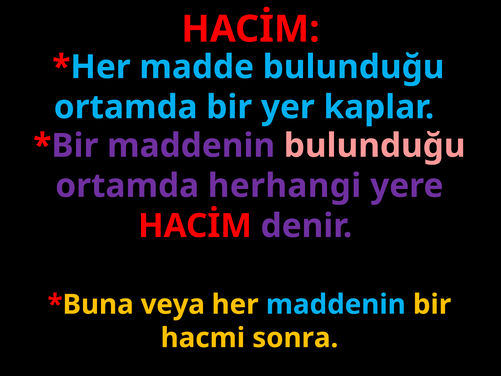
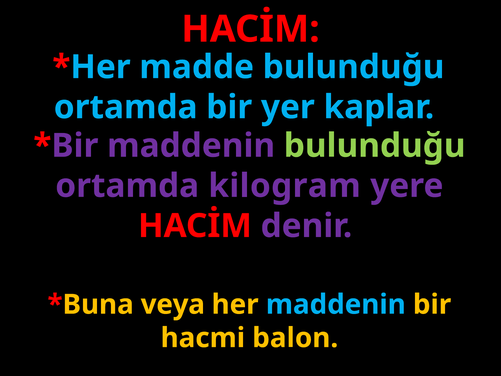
bulunduğu colour: pink -> light green (375, 146)
herhangi: herhangi -> kilogram (284, 186)
sonra: sonra -> balon (295, 338)
